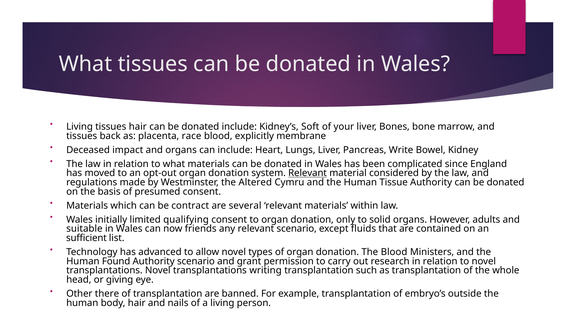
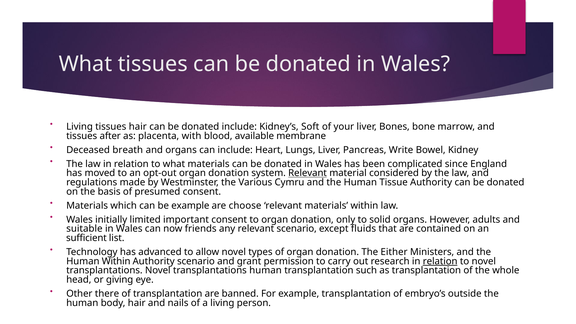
back: back -> after (110, 136)
race: race -> with (192, 136)
explicitly: explicitly -> available (254, 136)
impact: impact -> breath (128, 150)
Altered: Altered -> Various (255, 182)
be contract: contract -> example (190, 206)
several: several -> choose (245, 206)
qualifying: qualifying -> important (186, 220)
The Blood: Blood -> Either (394, 252)
Human Found: Found -> Within (116, 261)
relation underline: none -> present (440, 261)
transplantations writing: writing -> human (266, 270)
